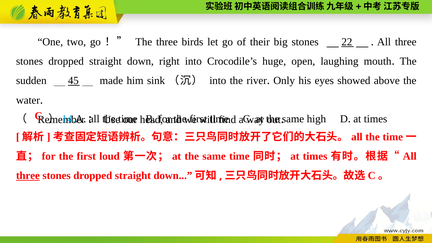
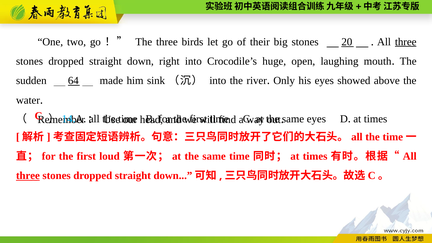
22: 22 -> 20 (347, 42)
three underline: none -> present (406, 42)
45: 45 -> 64 (73, 81)
high: high -> eyes (316, 119)
